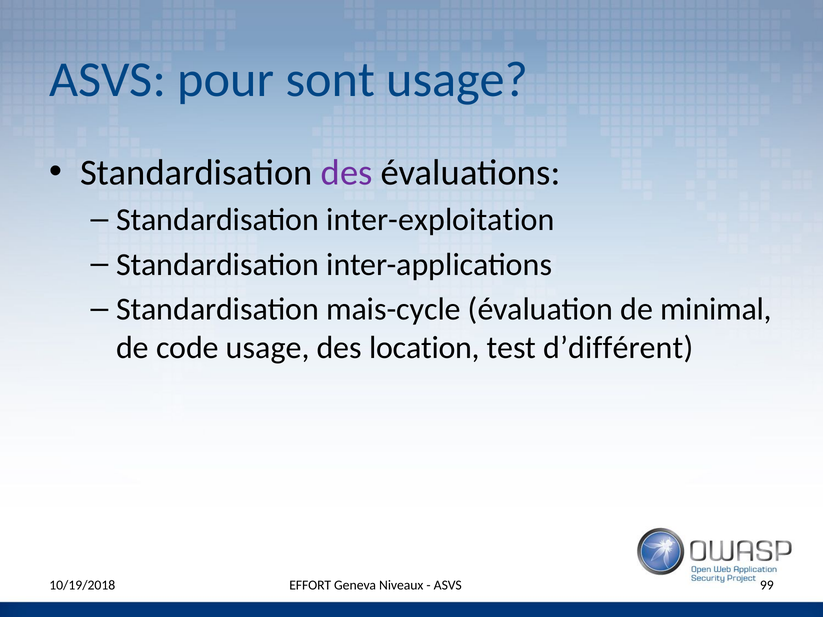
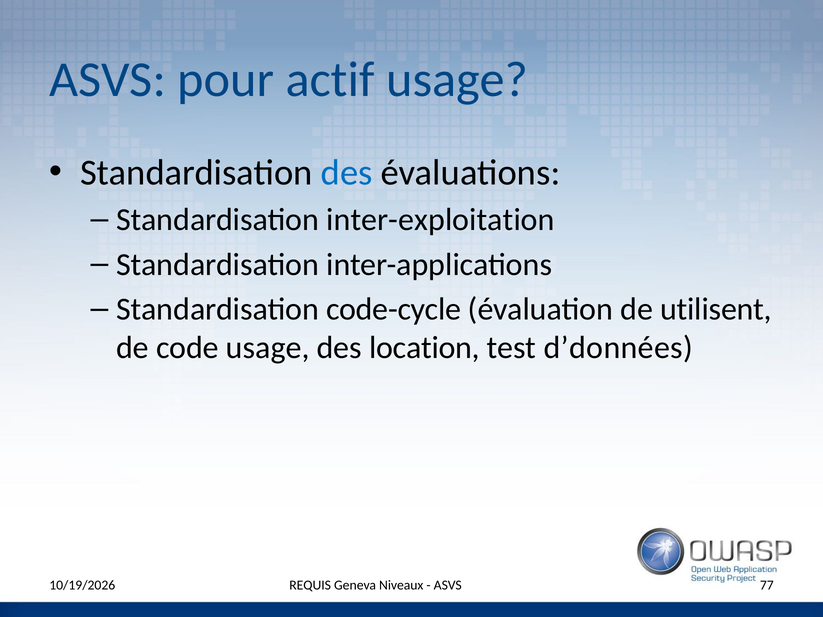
sont: sont -> actif (330, 80)
des colour: purple -> blue (347, 173)
mais-cycle: mais-cycle -> code-cycle (394, 309)
minimal: minimal -> utilisent (716, 309)
d’différent: d’différent -> d’données (618, 348)
10/19/2018: 10/19/2018 -> 10/19/2026 (82, 585)
EFFORT: EFFORT -> REQUIS (310, 585)
99: 99 -> 77 (767, 585)
